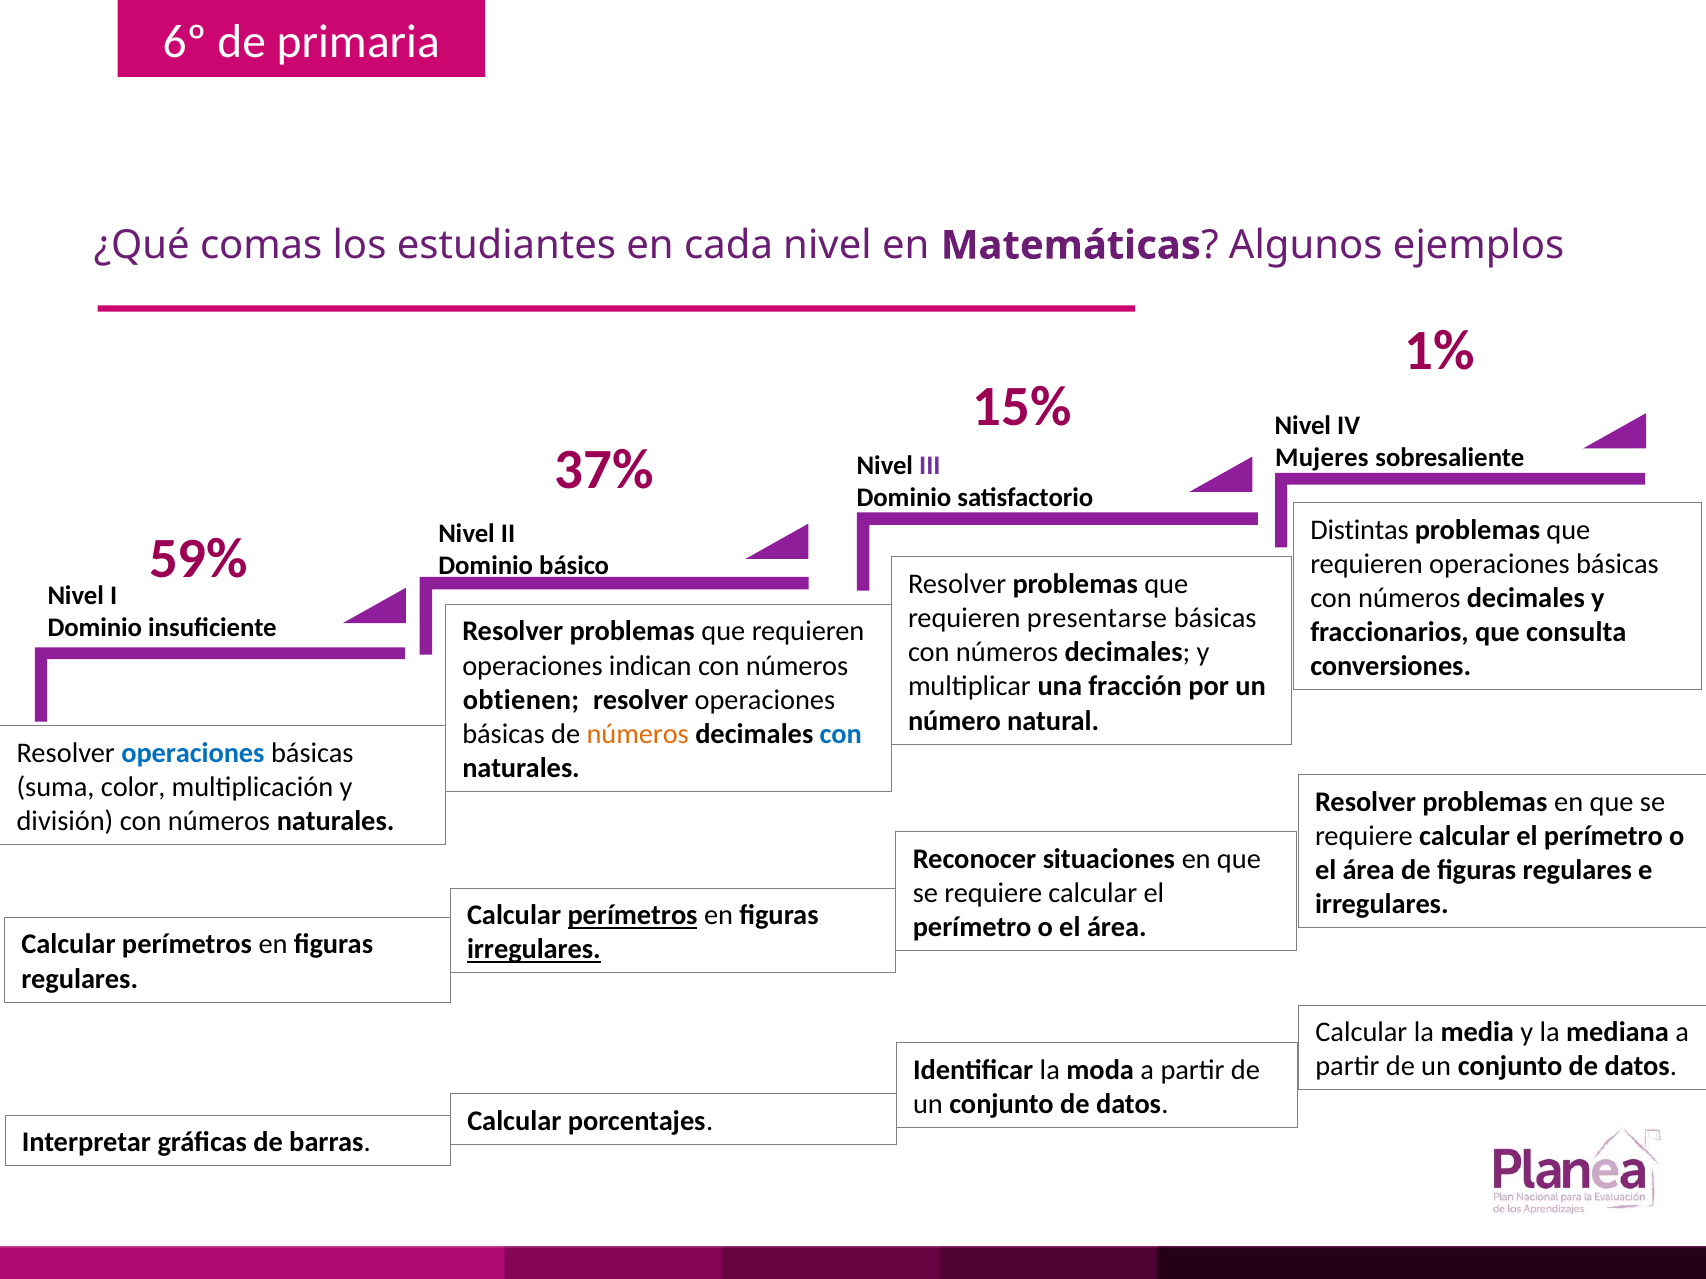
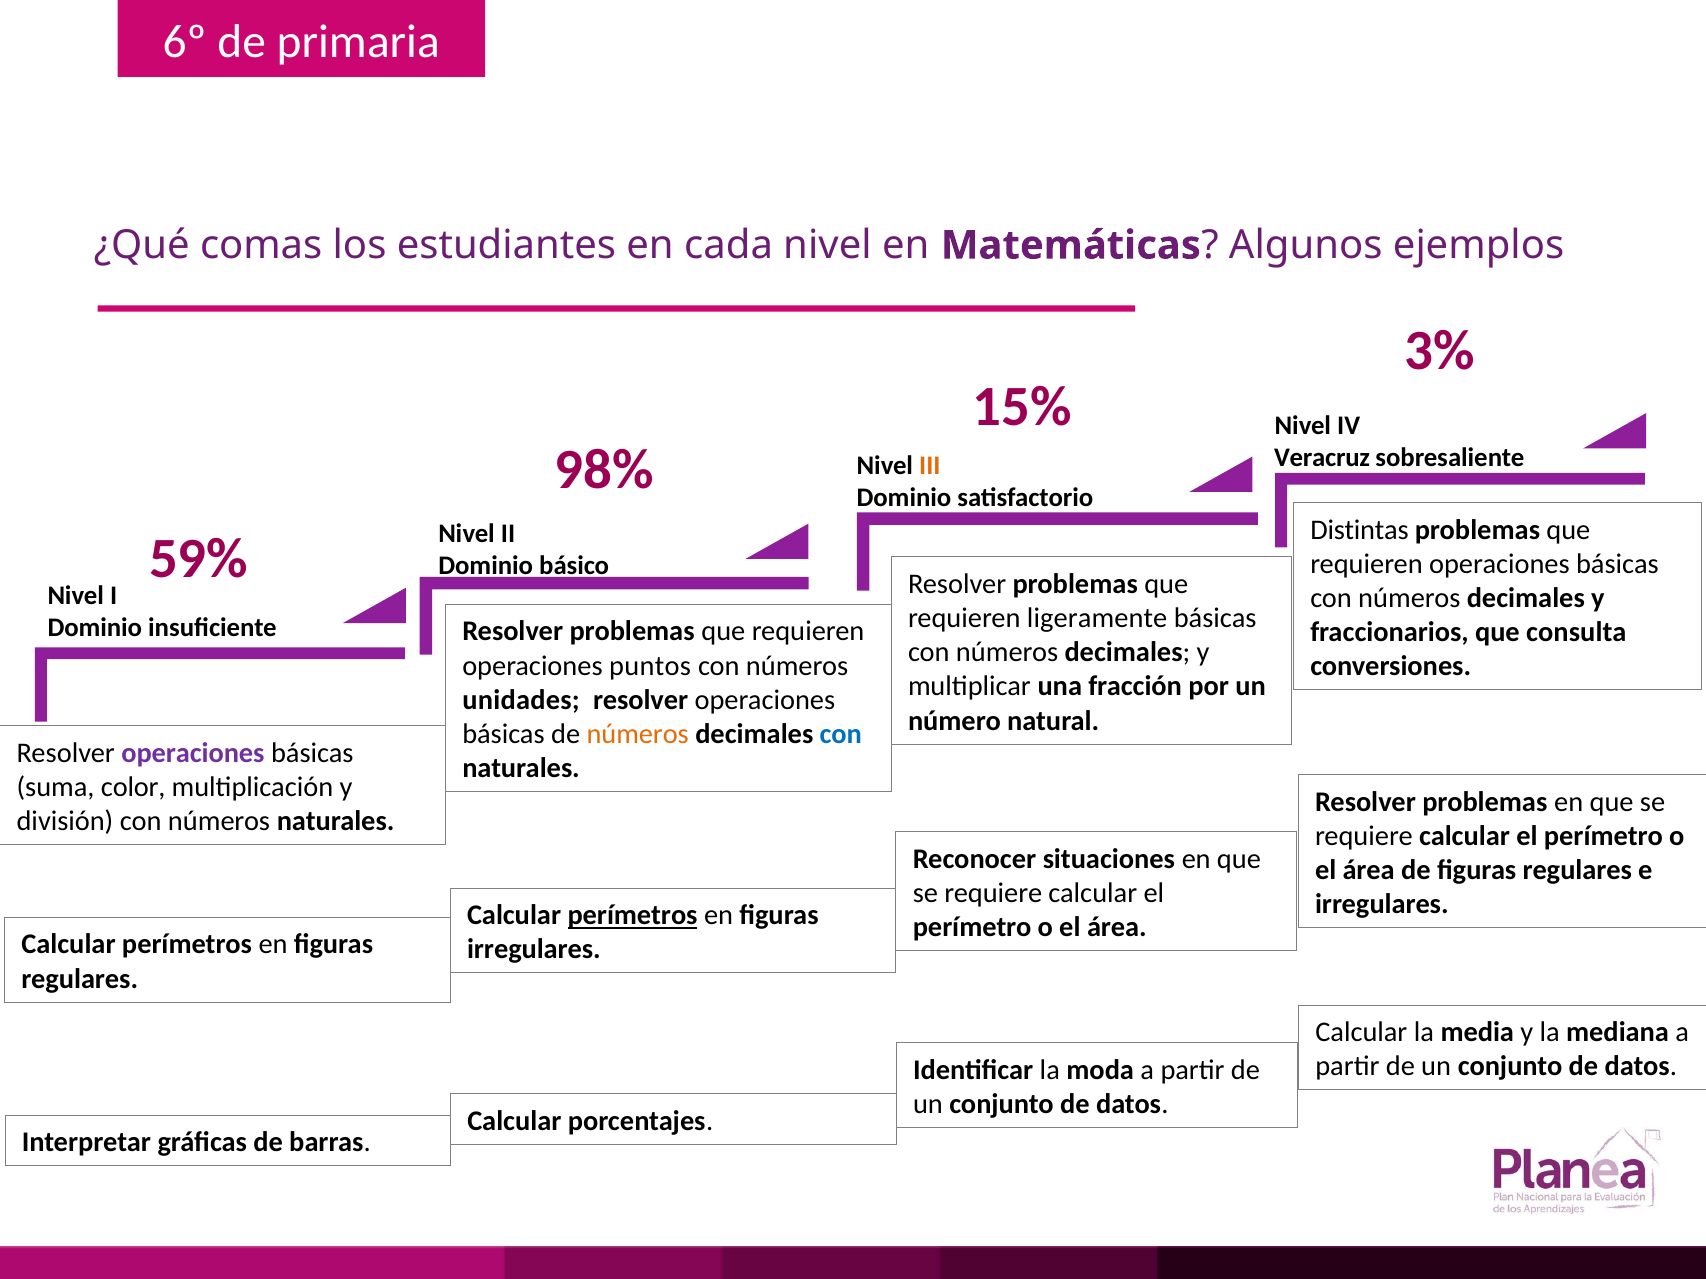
1%: 1% -> 3% (1439, 351)
Mujeres: Mujeres -> Veracruz (1322, 458)
37%: 37% -> 98% (604, 470)
III colour: purple -> orange (930, 466)
presentarse: presentarse -> ligeramente (1097, 619)
indican: indican -> puntos (650, 666)
obtienen: obtienen -> unidades (521, 700)
operaciones colour: blue -> purple (193, 753)
irregulares underline: present -> none (534, 950)
